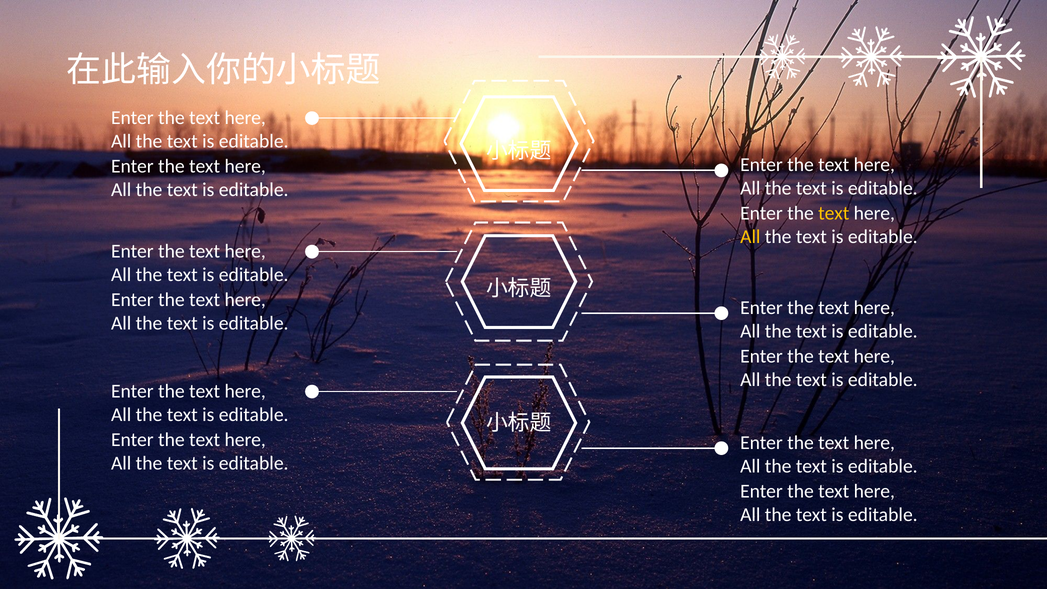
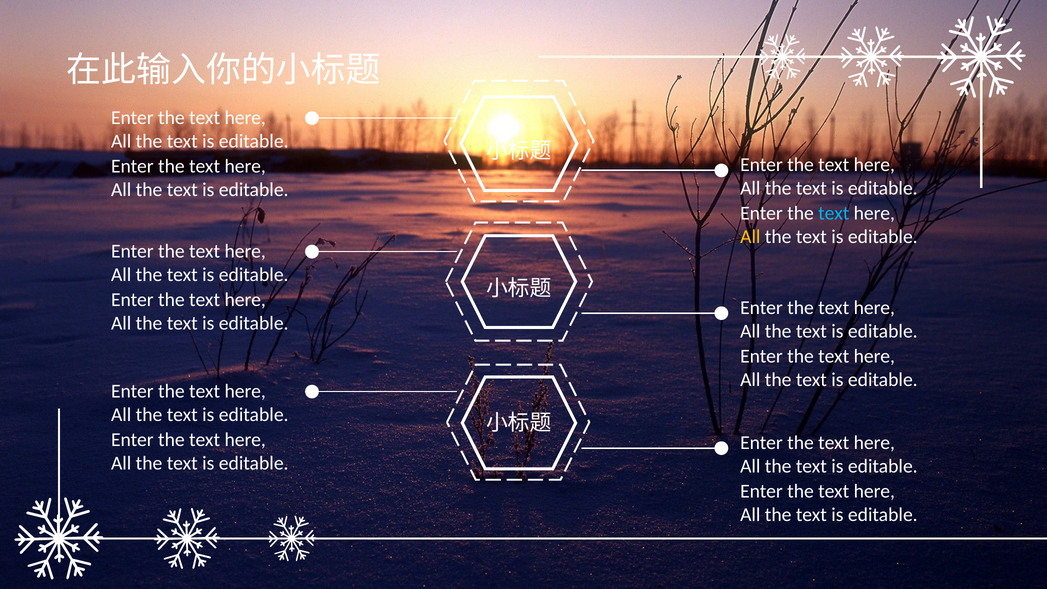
text colour: yellow -> light blue (834, 213)
